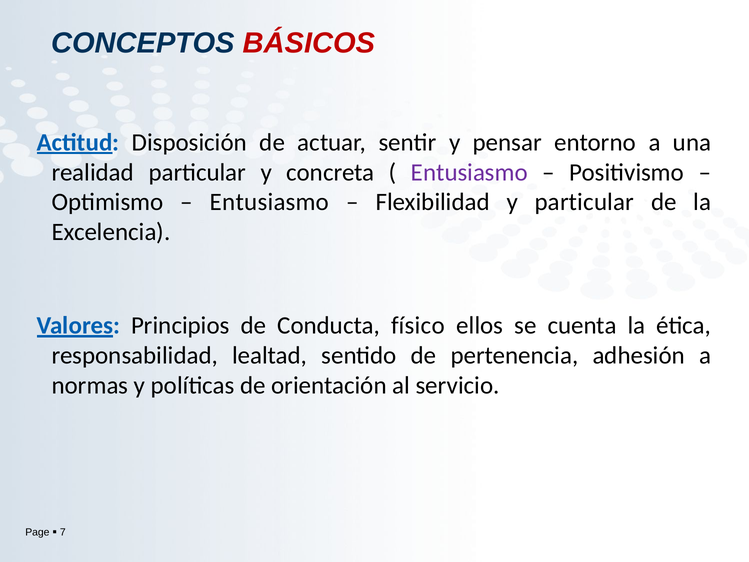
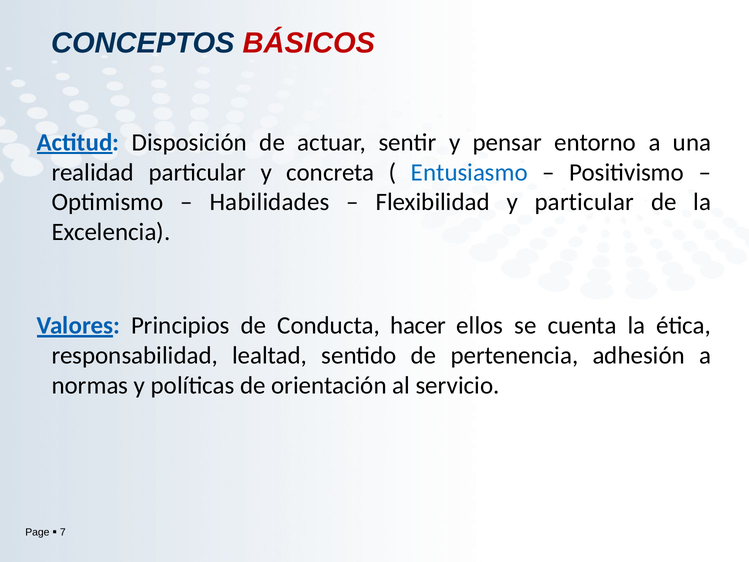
Entusiasmo colour: purple -> blue (469, 172)
Entusiasmo: Entusiasmo -> Habilidades (270, 202)
físico: físico -> hacer (418, 325)
